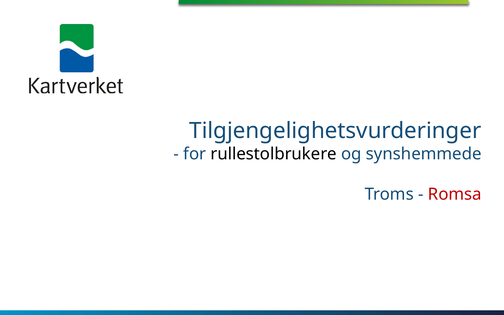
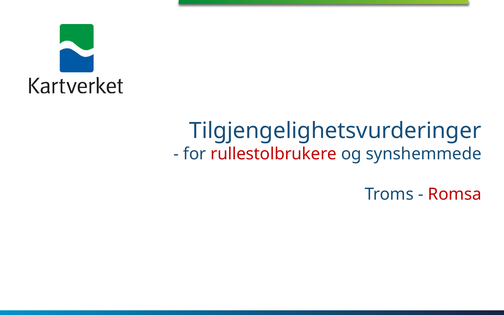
rullestolbrukere colour: black -> red (274, 154)
